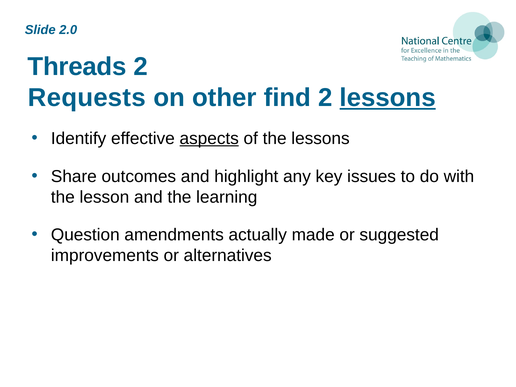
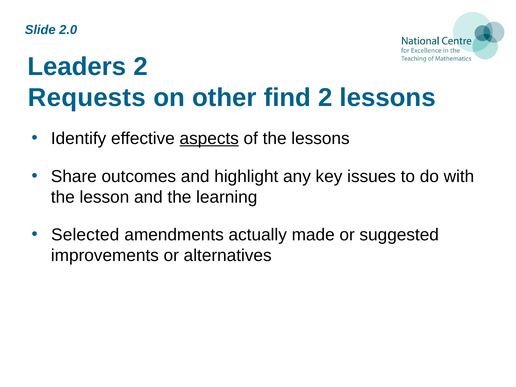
Threads: Threads -> Leaders (77, 67)
lessons underline: present -> none (388, 98)
Question: Question -> Selected (85, 235)
